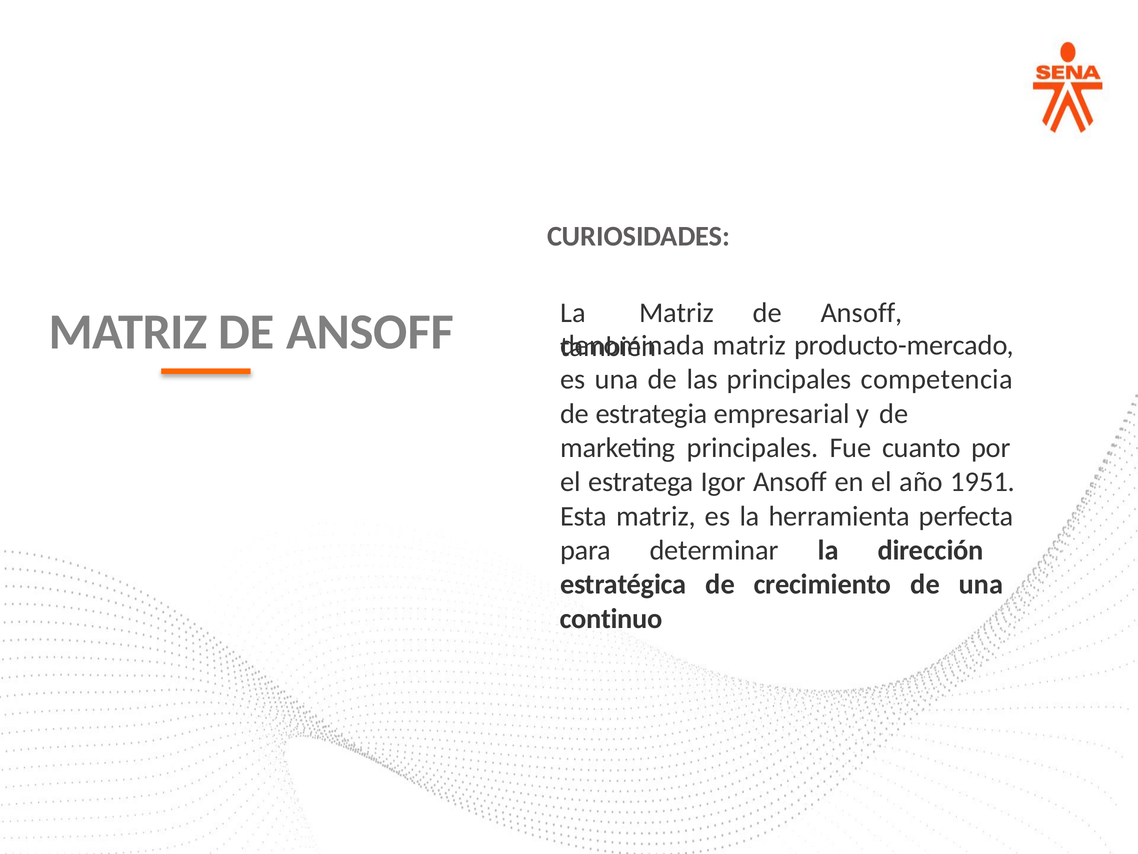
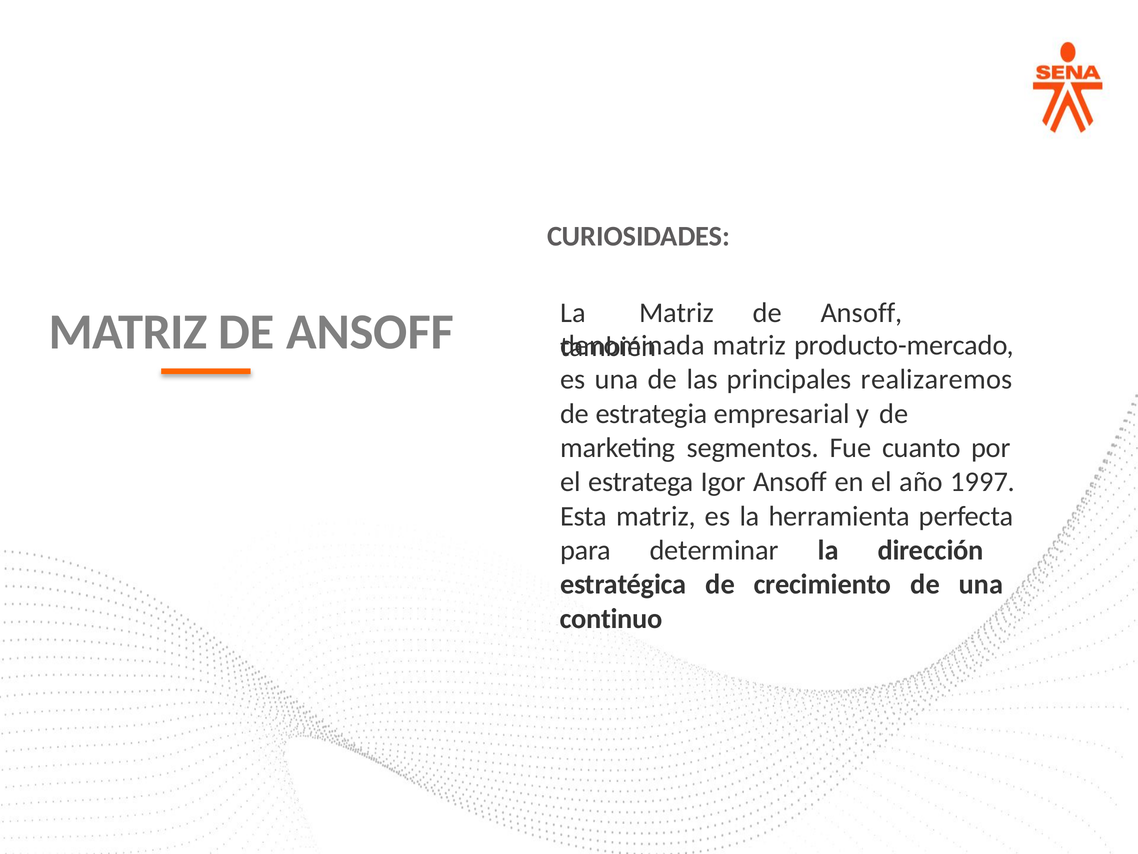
competencia: competencia -> realizaremos (937, 379)
marketing principales: principales -> segmentos (753, 448)
1951: 1951 -> 1997 (983, 482)
